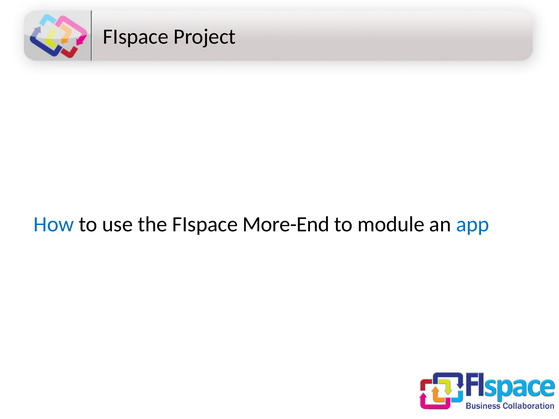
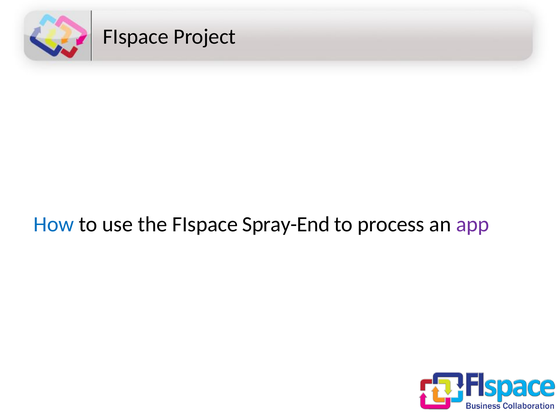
More-End: More-End -> Spray-End (286, 224)
module: module -> process (391, 224)
app colour: blue -> purple (473, 224)
